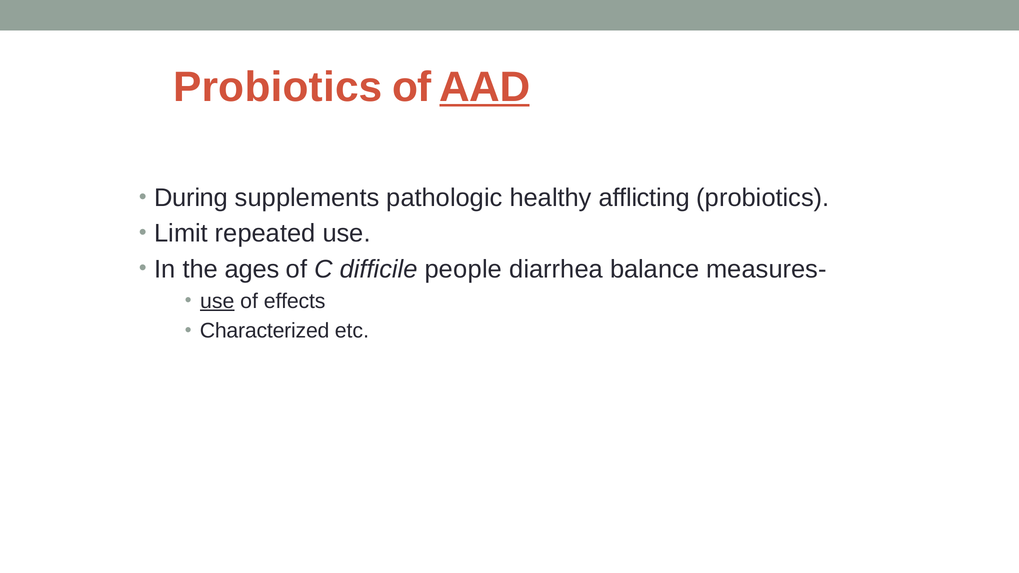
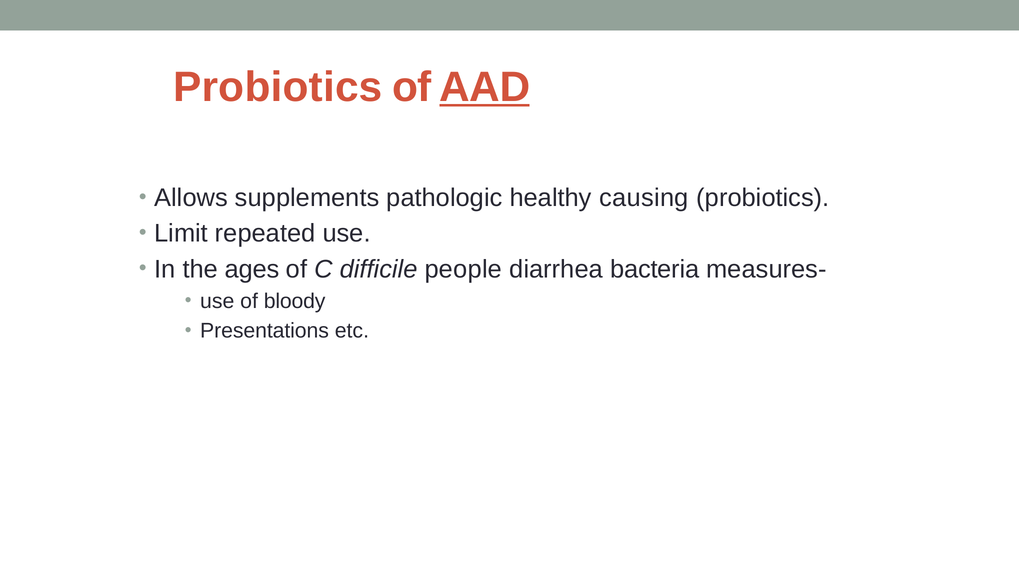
During: During -> Allows (191, 198)
afflicting: afflicting -> causing (644, 198)
balance: balance -> bacteria (655, 269)
use underline: present -> none (217, 301)
effects: effects -> bloody (295, 301)
Characterized: Characterized -> Presentations (265, 331)
